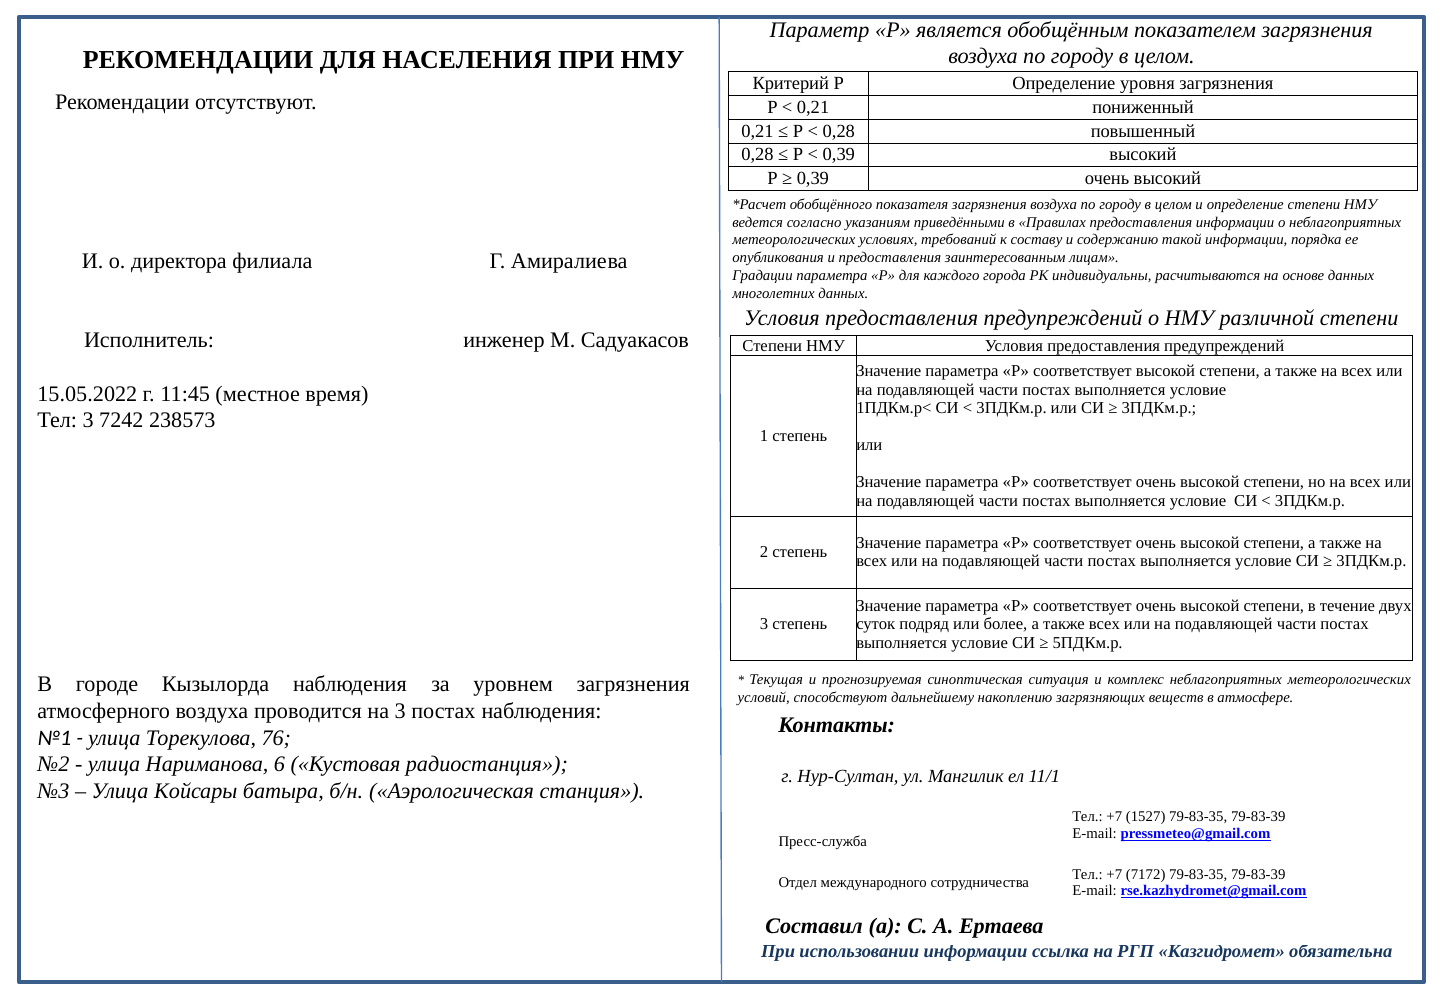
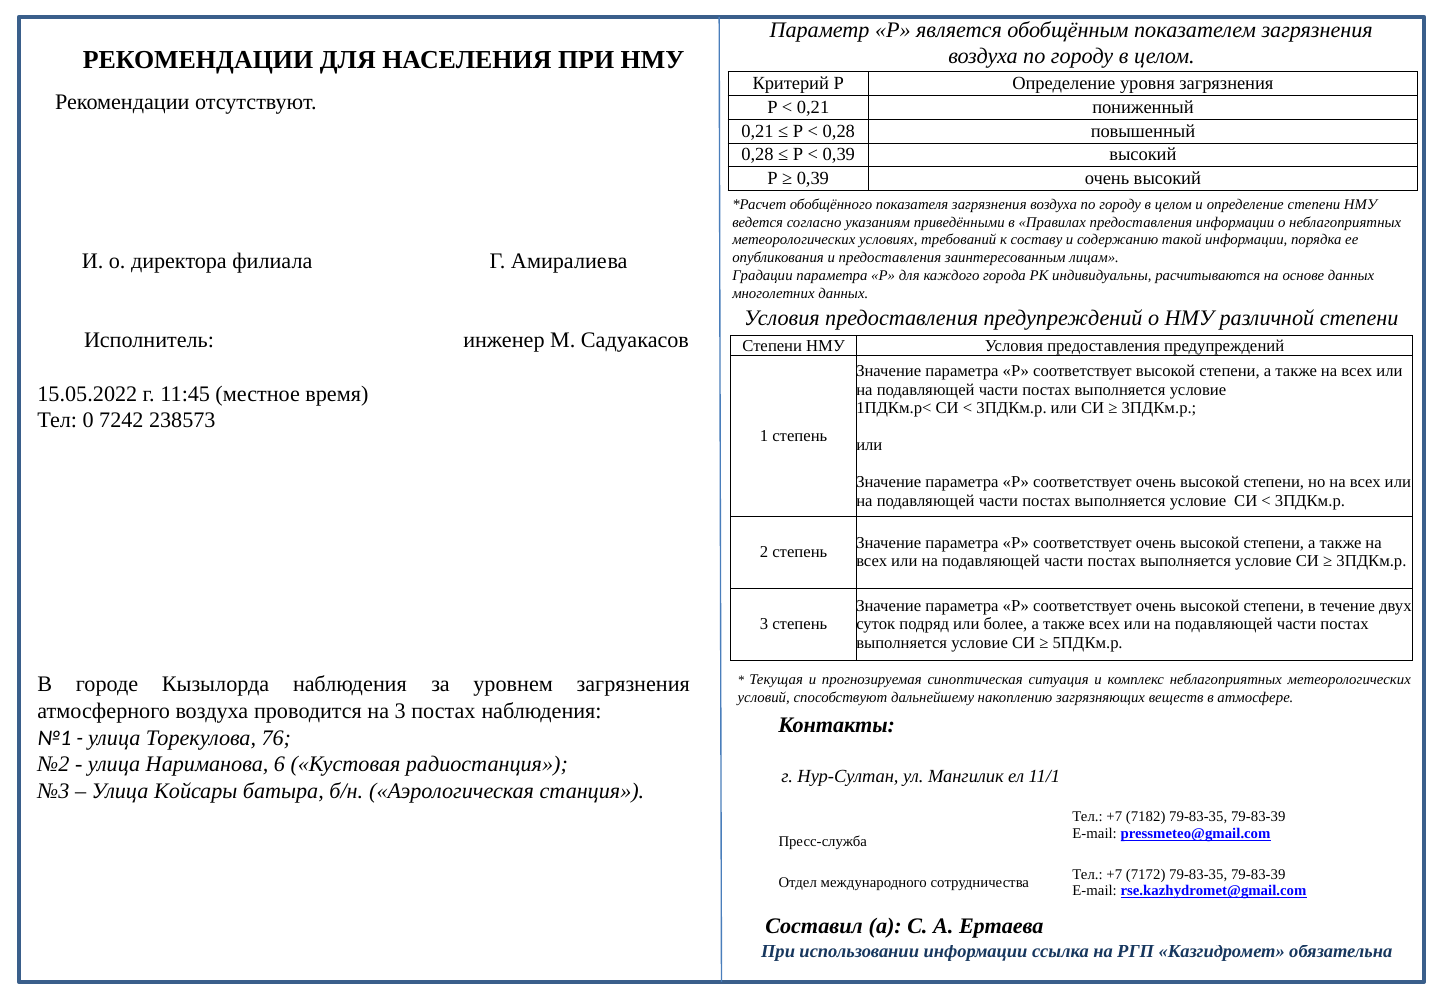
Тел 3: 3 -> 0 (88, 421)
1527: 1527 -> 7182 (1146, 817)
